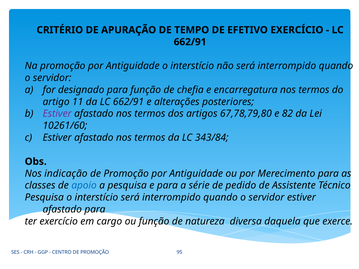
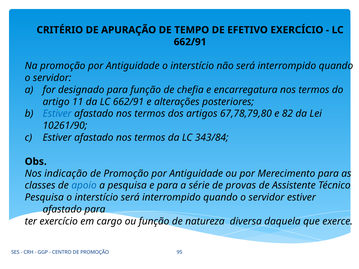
Estiver colour: purple -> blue (57, 114)
10261/60: 10261/60 -> 10261/90 (65, 126)
pedido: pedido -> provas (241, 186)
